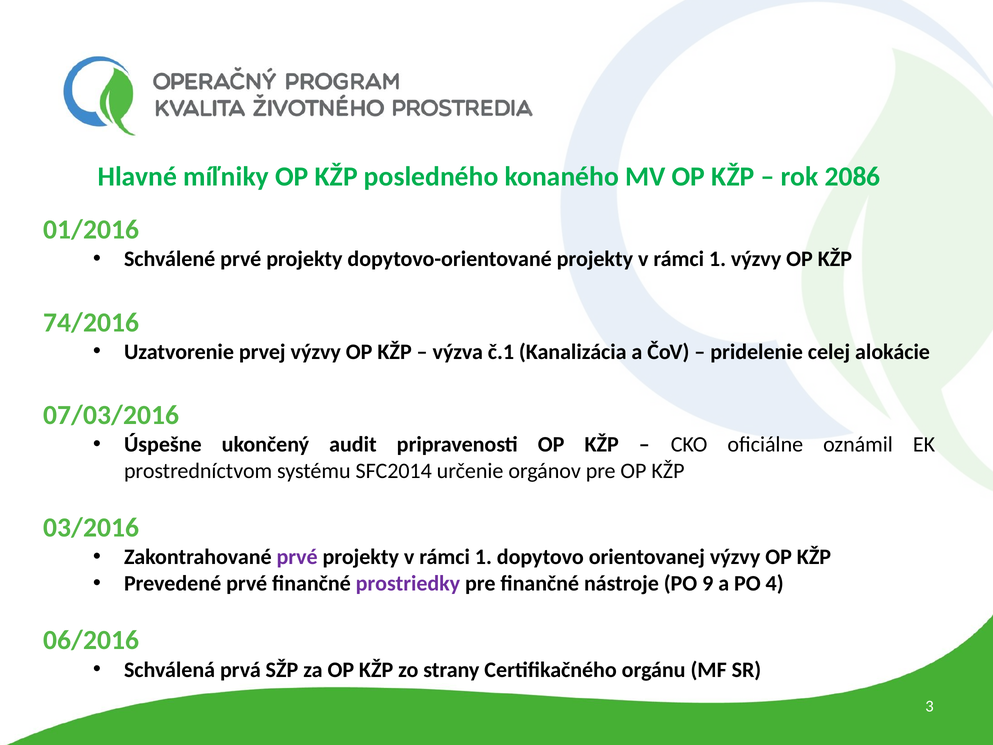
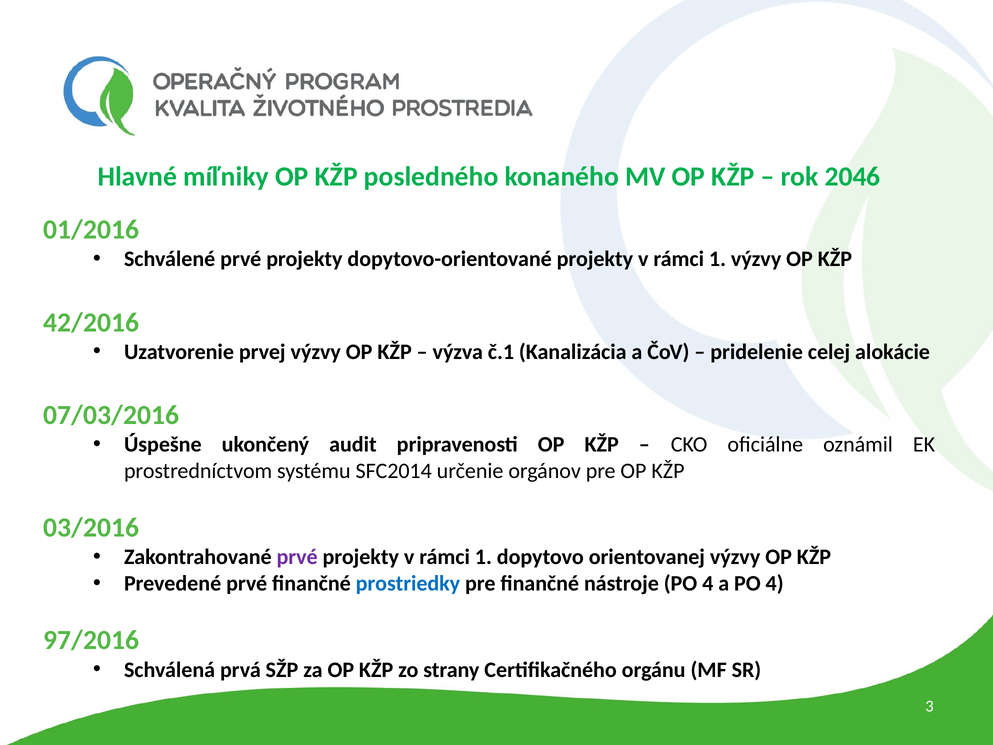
2086: 2086 -> 2046 (852, 177)
74/2016: 74/2016 -> 42/2016 (91, 322)
prostriedky colour: purple -> blue (408, 583)
nástroje PO 9: 9 -> 4 (708, 583)
06/2016: 06/2016 -> 97/2016 (91, 640)
